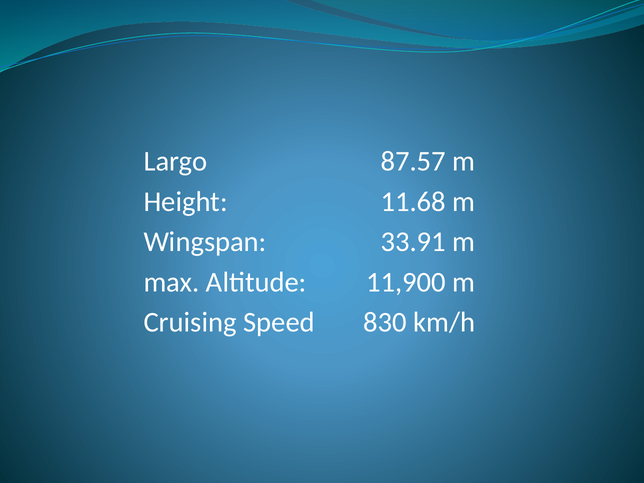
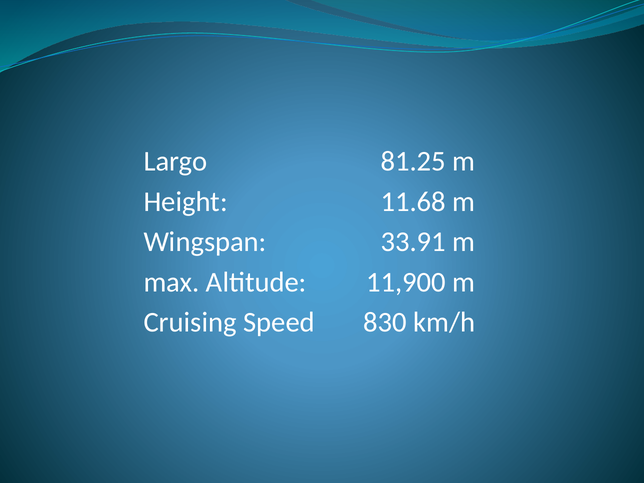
87.57: 87.57 -> 81.25 (413, 162)
